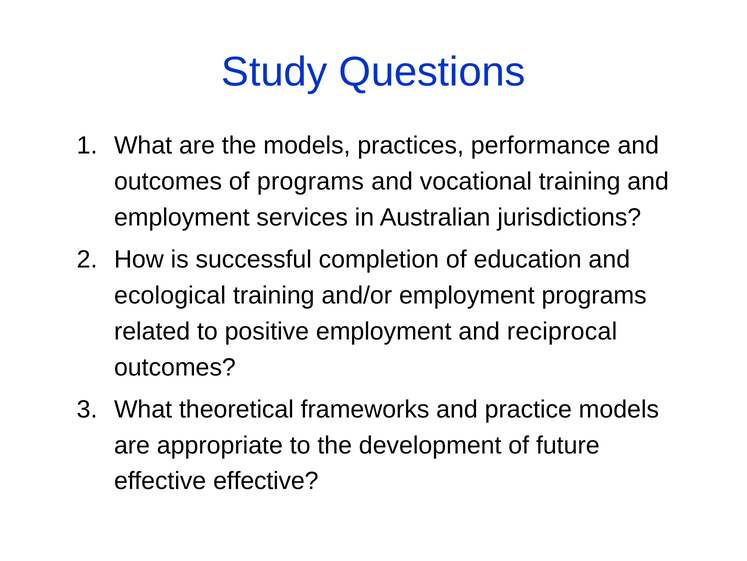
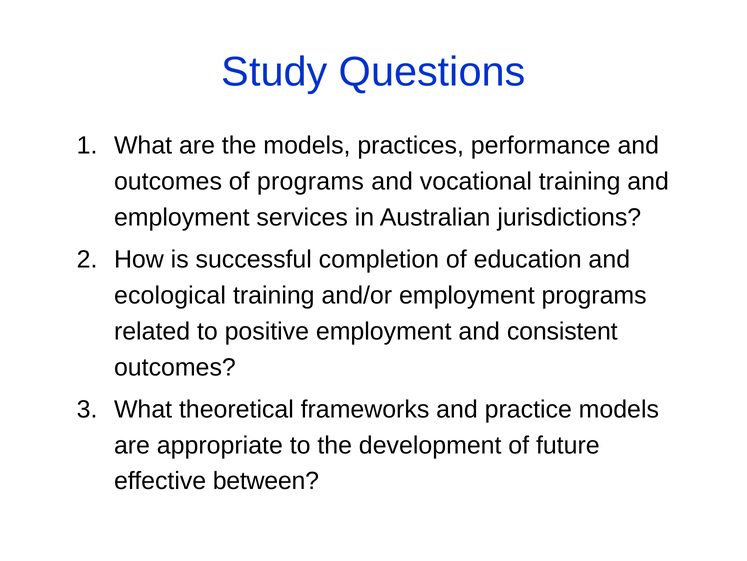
reciprocal: reciprocal -> consistent (562, 331)
effective effective: effective -> between (266, 481)
